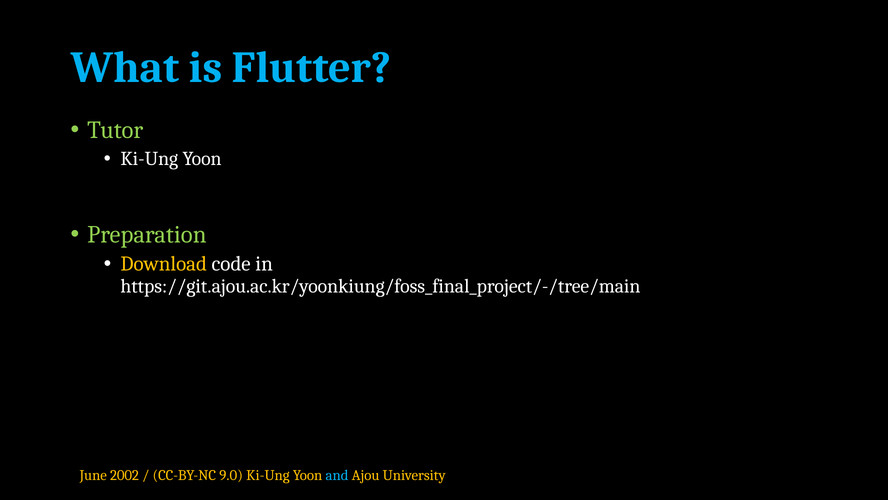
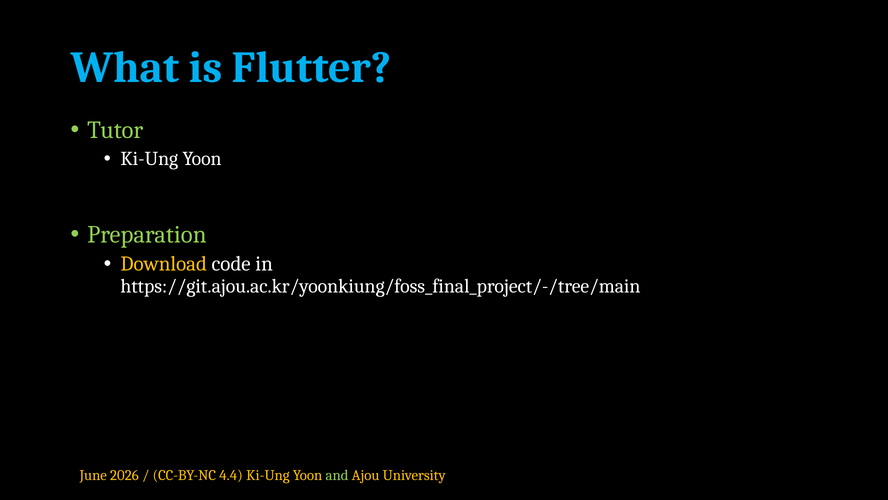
2002: 2002 -> 2026 (124, 475)
9.0: 9.0 -> 4.4 (231, 475)
and colour: light blue -> light green (337, 475)
